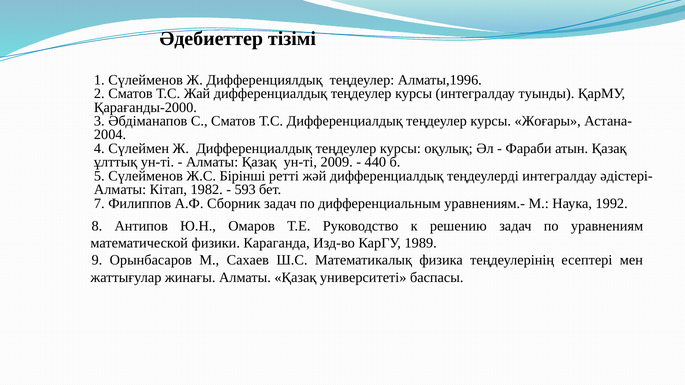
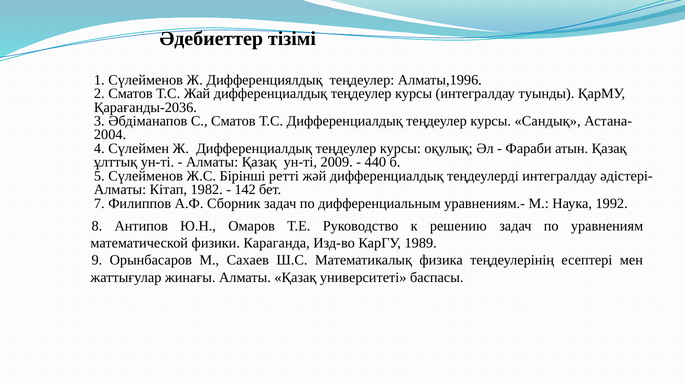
Қарағанды-2000: Қарағанды-2000 -> Қарағанды-2036 (145, 107)
Жоғары: Жоғары -> Сандық (548, 121)
593: 593 -> 142 (245, 190)
